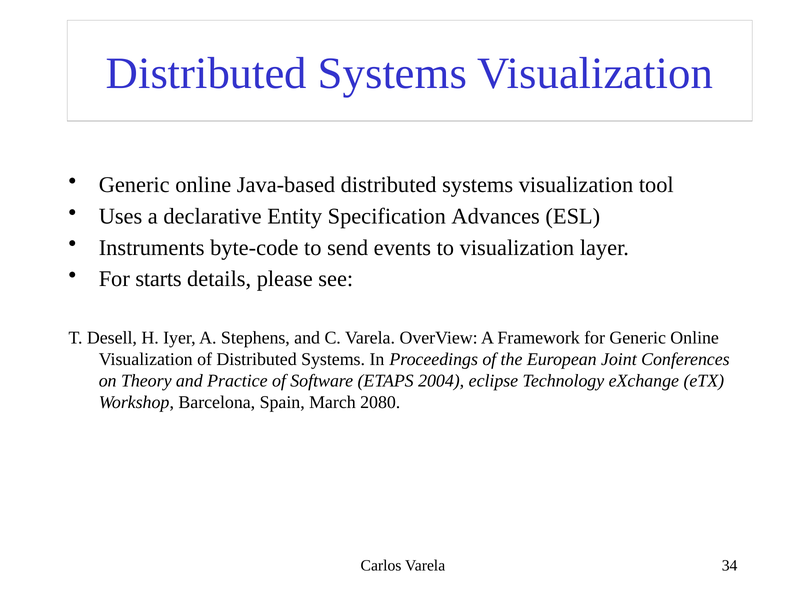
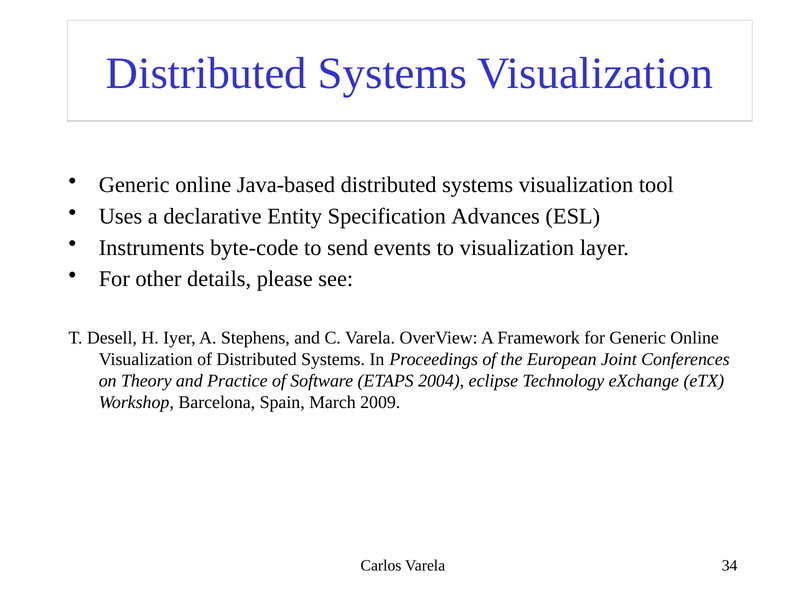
starts: starts -> other (158, 279)
2080: 2080 -> 2009 (380, 402)
